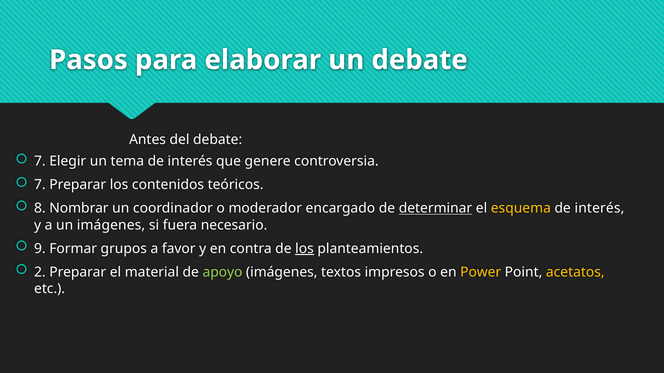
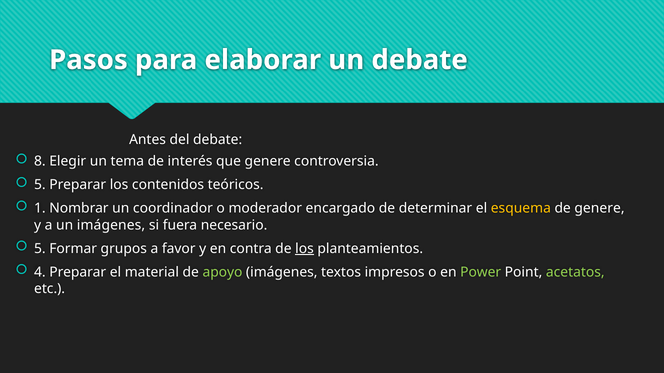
7: 7 -> 8 (40, 162)
7: 7 -> 5 (40, 185)
8: 8 -> 1 (40, 209)
determinar underline: present -> none (435, 209)
interés: interés -> genere (600, 209)
9: 9 -> 5 (40, 249)
2: 2 -> 4 (40, 272)
Power colour: yellow -> light green (481, 272)
acetatos colour: yellow -> light green (575, 272)
